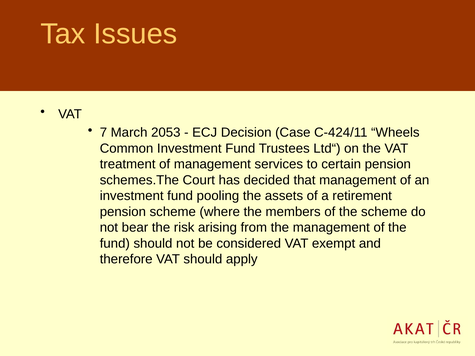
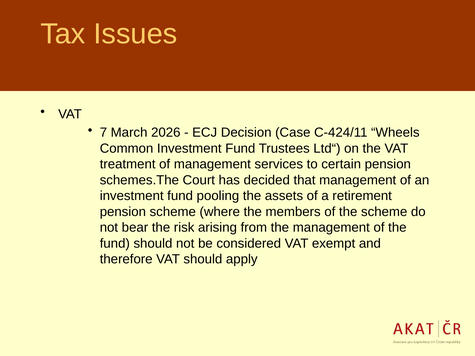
2053: 2053 -> 2026 (166, 133)
